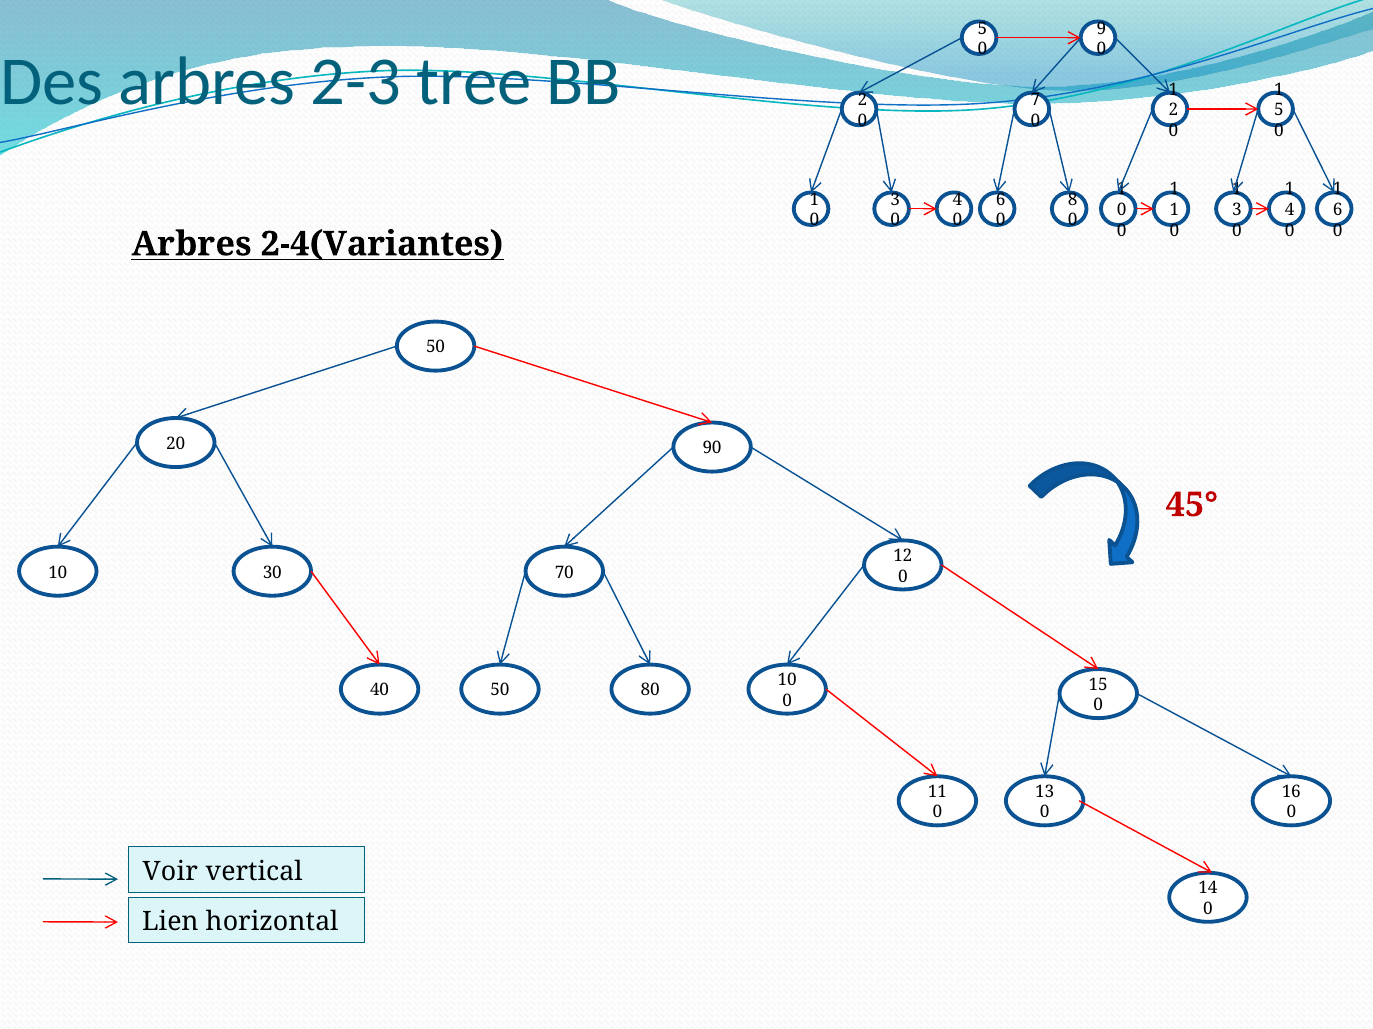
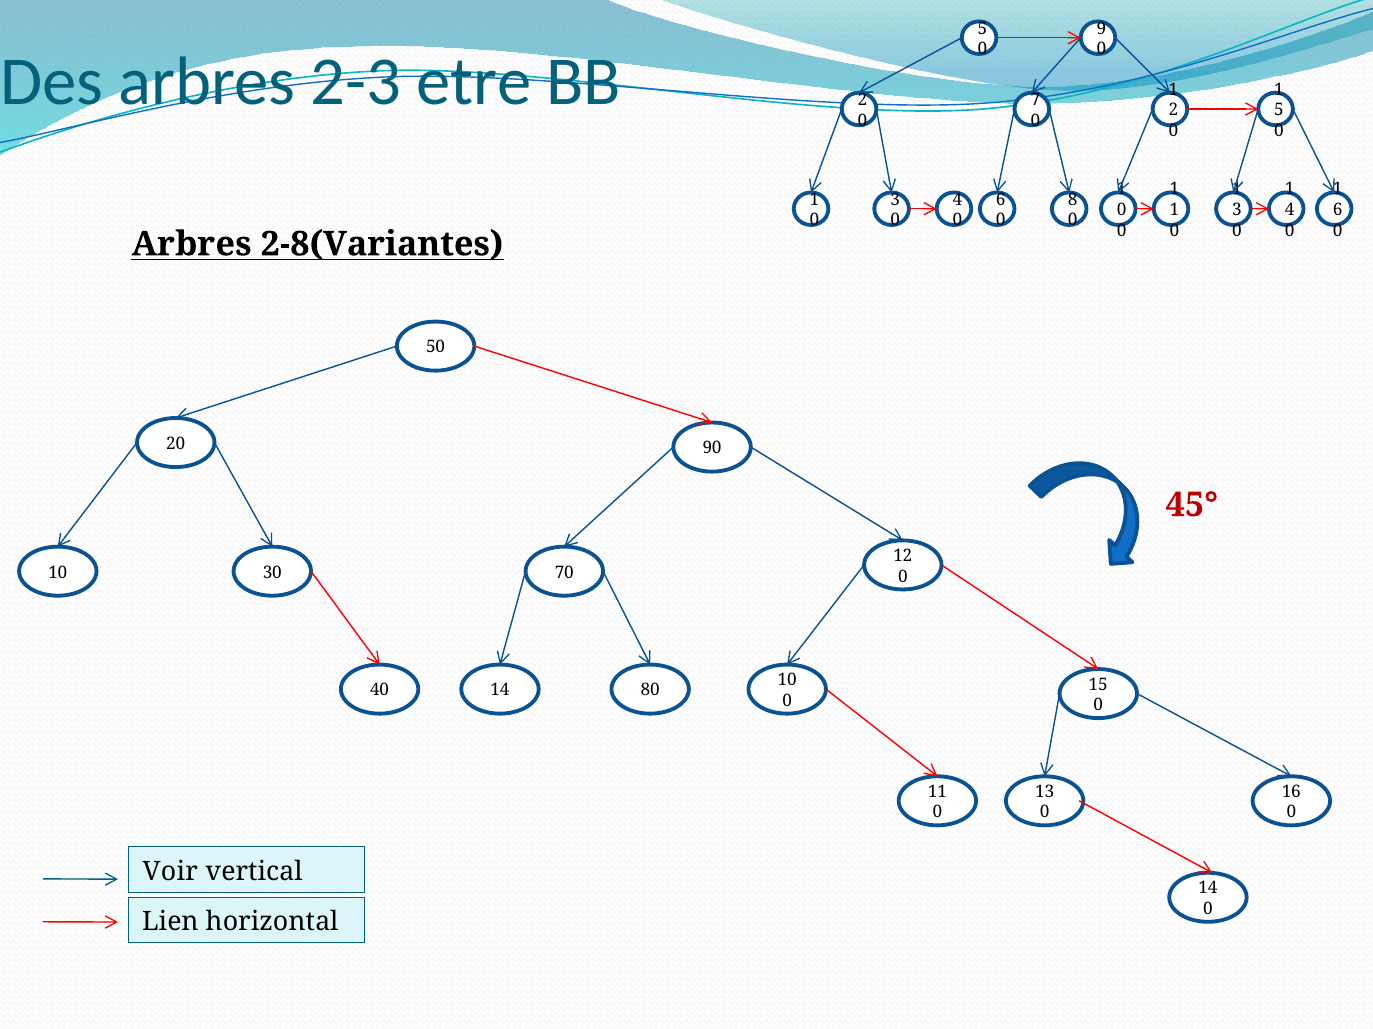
tree: tree -> etre (474, 82)
2-4(Variantes: 2-4(Variantes -> 2-8(Variantes (382, 244)
40 50: 50 -> 14 (500, 691)
